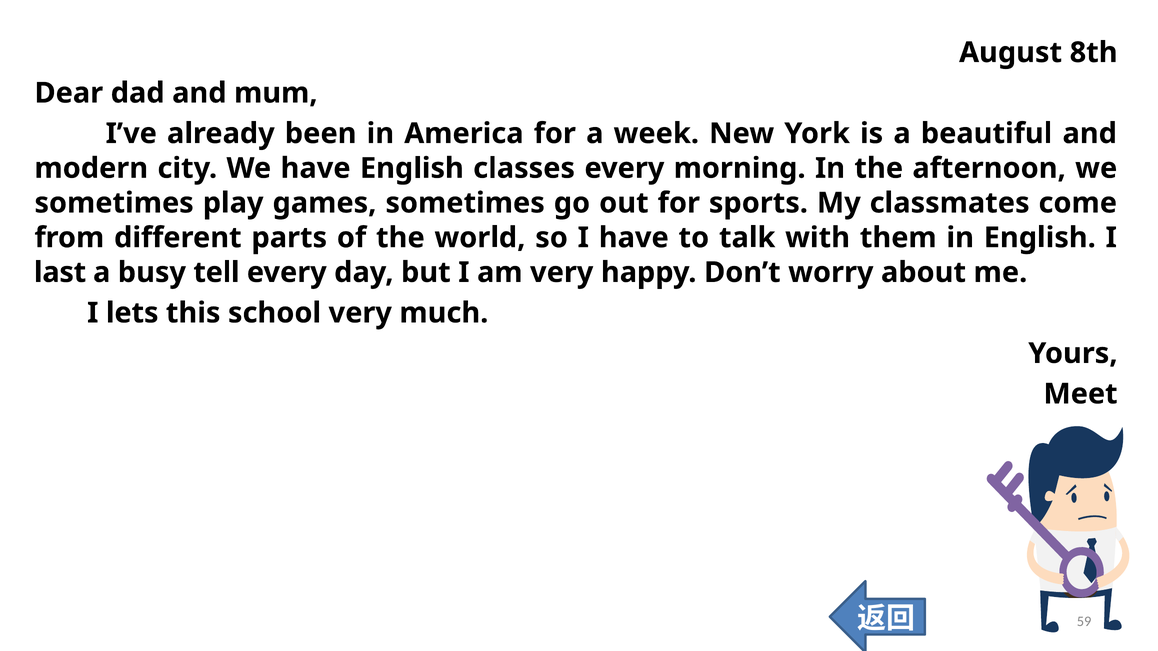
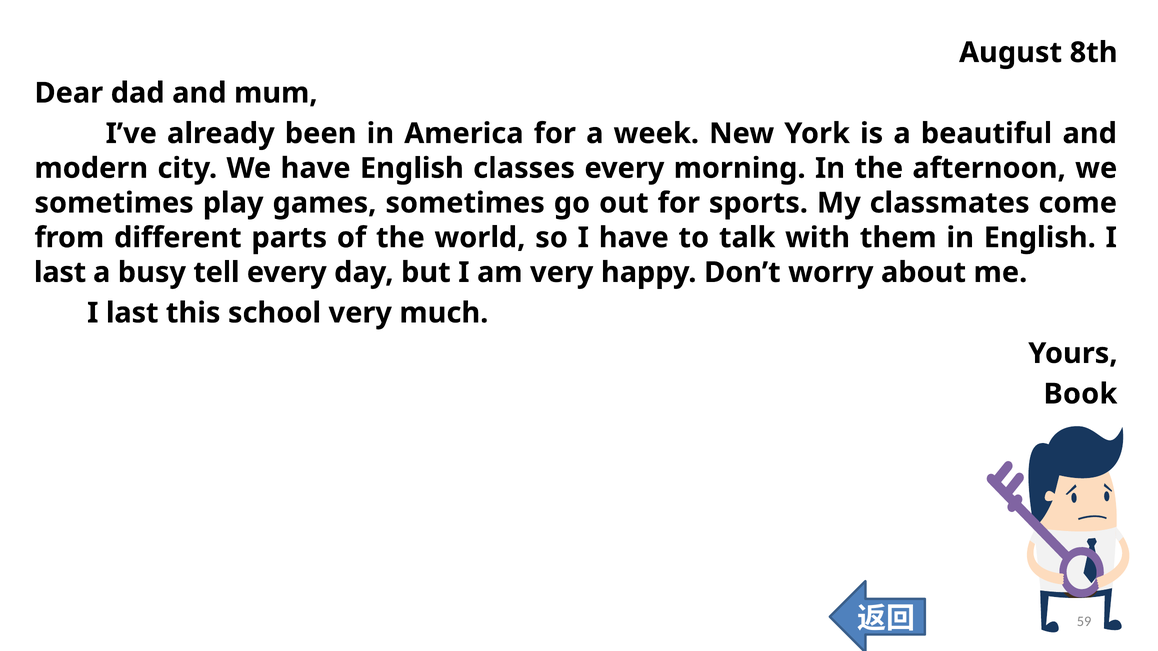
lets: lets -> last (132, 313)
Meet: Meet -> Book (1080, 394)
